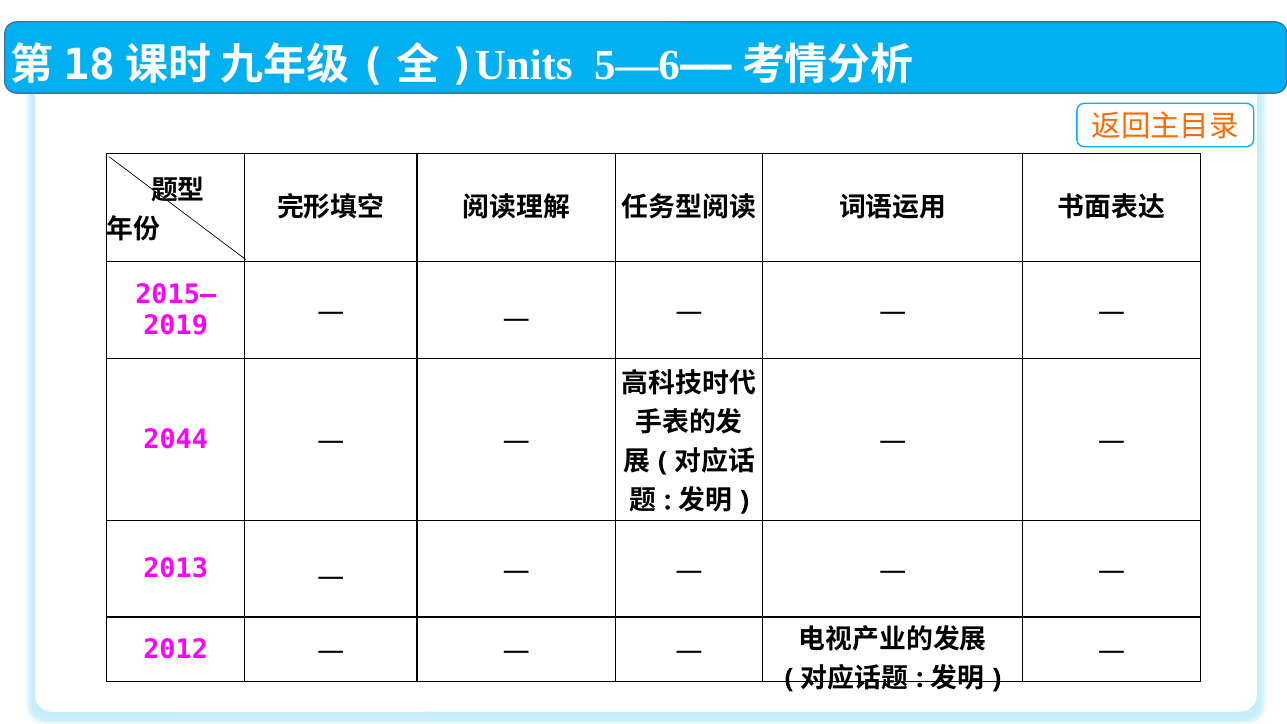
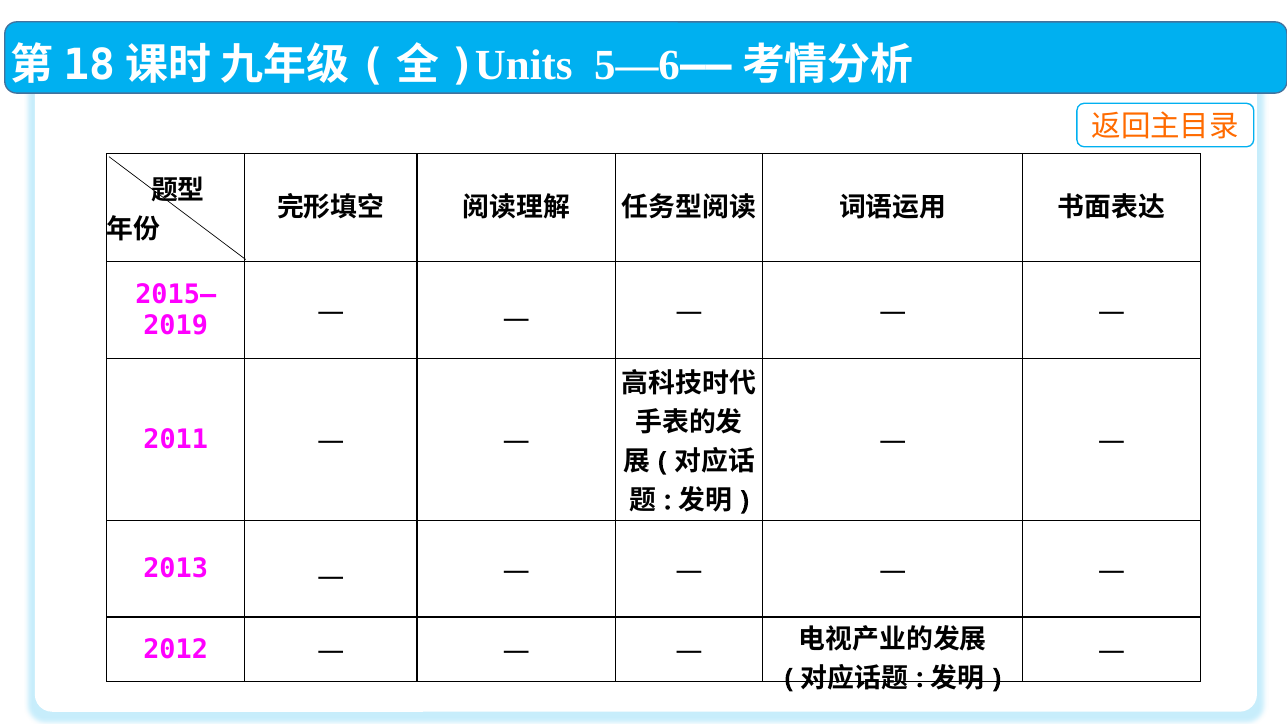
2044: 2044 -> 2011 (176, 440)
